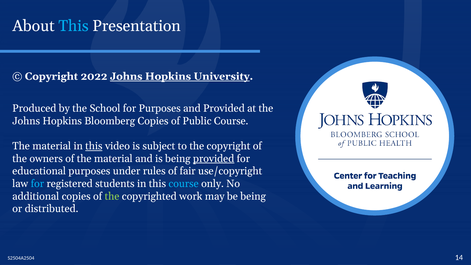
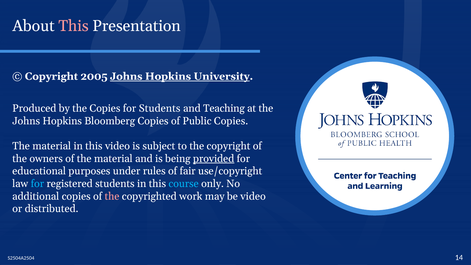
This colour: light blue -> pink (74, 26)
2022: 2022 -> 2005 (94, 76)
the School: School -> Copies (105, 108)
for Purposes: Purposes -> Students (160, 108)
and Provided: Provided -> Teaching (224, 108)
Public Course: Course -> Copies (231, 121)
this underline: present -> none (94, 146)
the colour: light green -> pink (112, 196)
be being: being -> video (253, 196)
